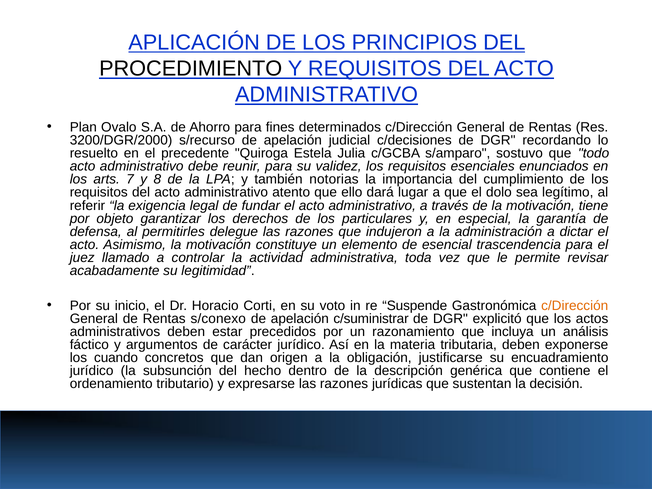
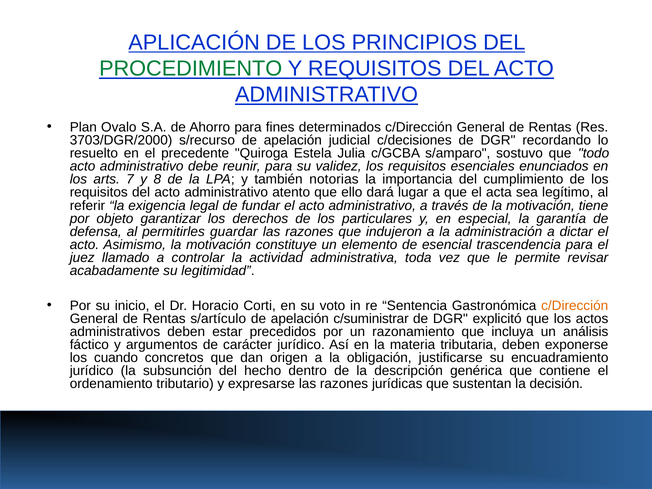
PROCEDIMIENTO colour: black -> green (191, 69)
3200/DGR/2000: 3200/DGR/2000 -> 3703/DGR/2000 (121, 140)
dolo: dolo -> acta (499, 193)
delegue: delegue -> guardar (234, 232)
Suspende: Suspende -> Sentencia (415, 306)
s/conexo: s/conexo -> s/artículo (218, 319)
